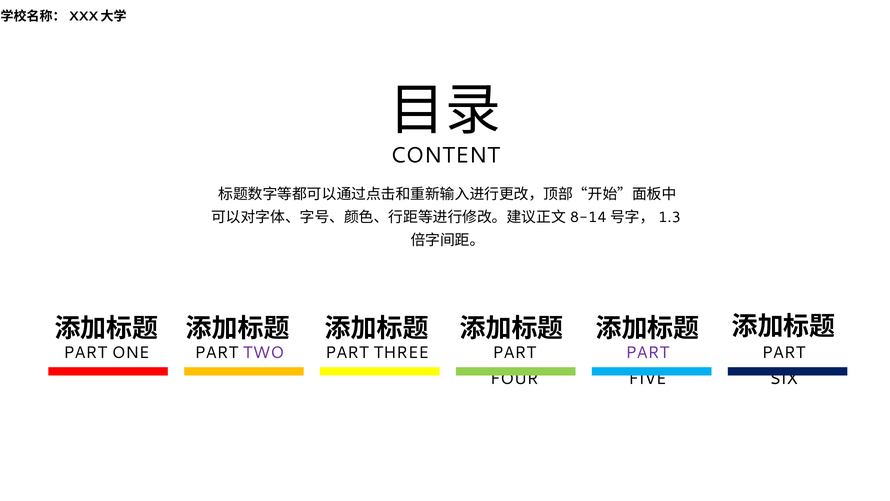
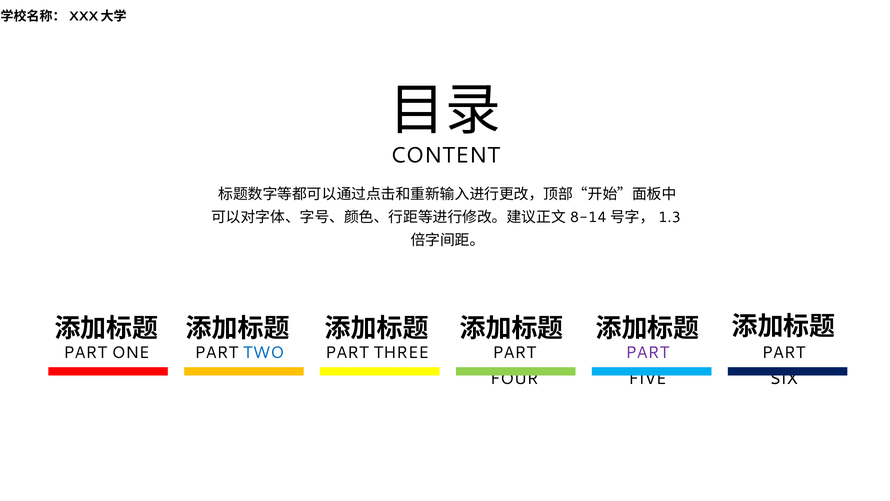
TWO colour: purple -> blue (263, 353)
